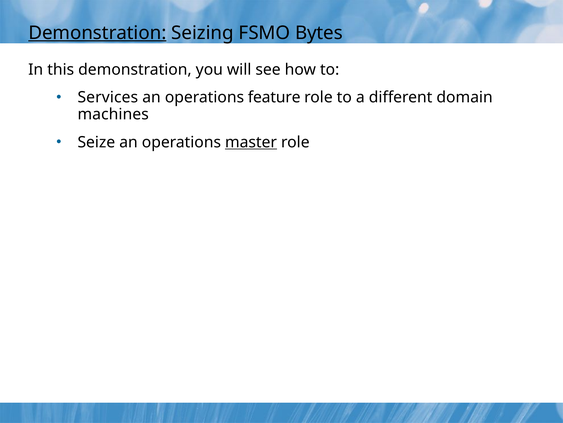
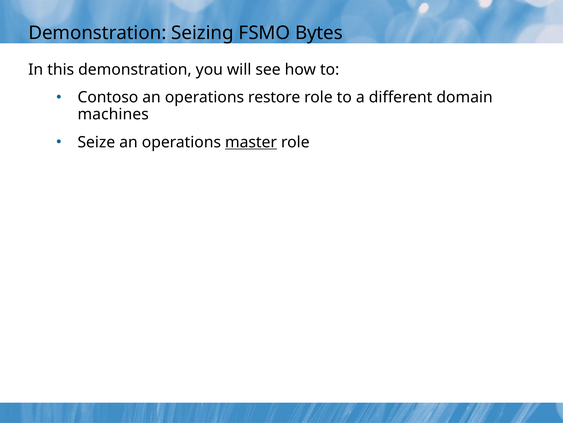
Demonstration underline: present -> none (97, 33)
Services: Services -> Contoso (108, 97)
feature: feature -> restore (274, 97)
